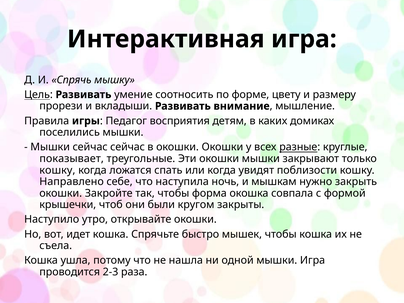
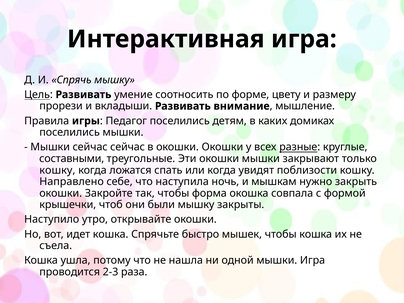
Педагог восприятия: восприятия -> поселились (180, 121)
показывает: показывает -> составными (72, 159)
были кругом: кругом -> мышку (196, 205)
